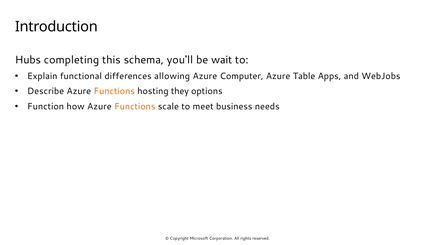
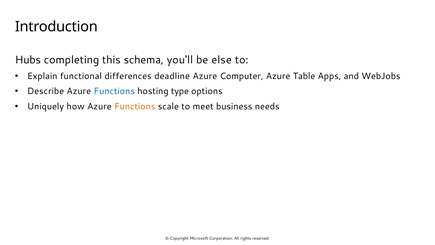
wait: wait -> else (222, 60)
allowing: allowing -> deadline (172, 76)
Functions colour: orange -> blue (114, 91)
they: they -> type (180, 91)
Function: Function -> Uniquely (46, 106)
